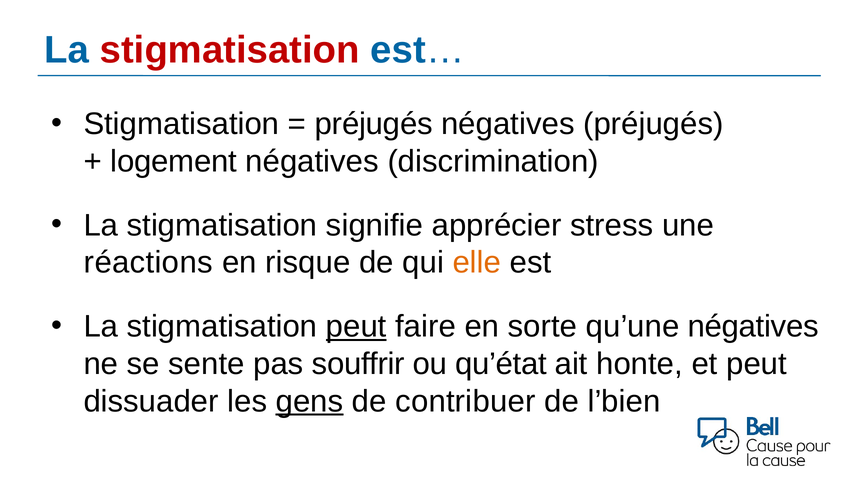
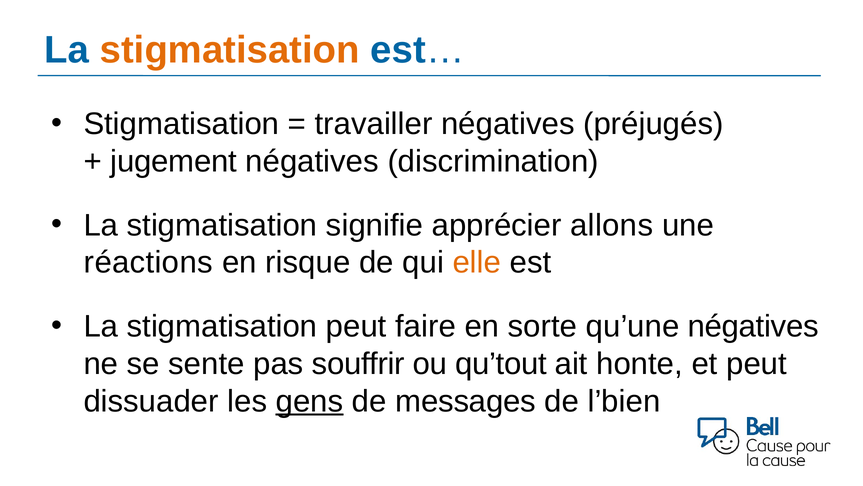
stigmatisation colour: red -> orange (230, 50)
préjugés: préjugés -> travailler (374, 124)
logement: logement -> jugement (174, 162)
stress: stress -> allons (612, 225)
peut underline: present -> none (356, 326)
qu’état: qu’état -> qu’tout (501, 364)
contribuer: contribuer -> messages (466, 401)
